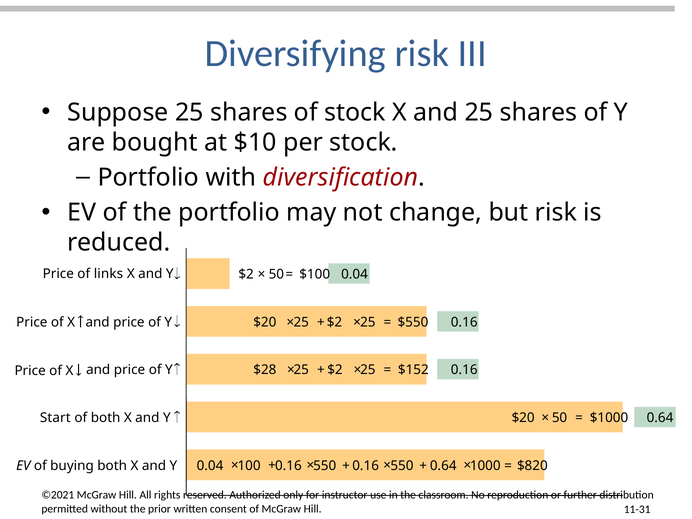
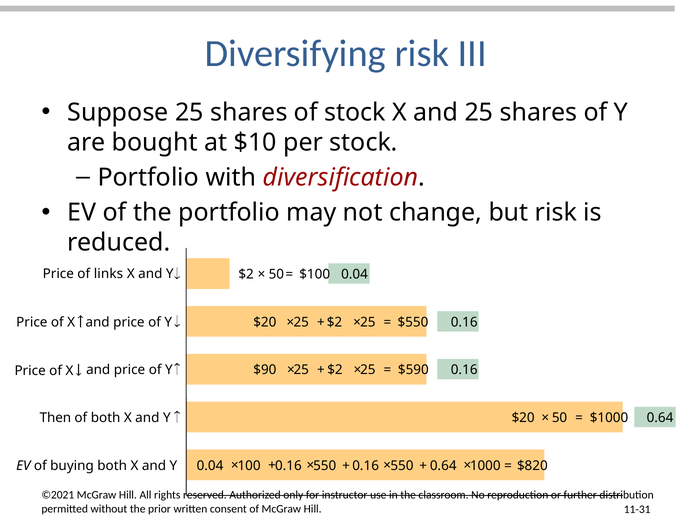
$28: $28 -> $90 (265, 370)
$152: $152 -> $590 (413, 370)
Start: Start -> Then (55, 418)
